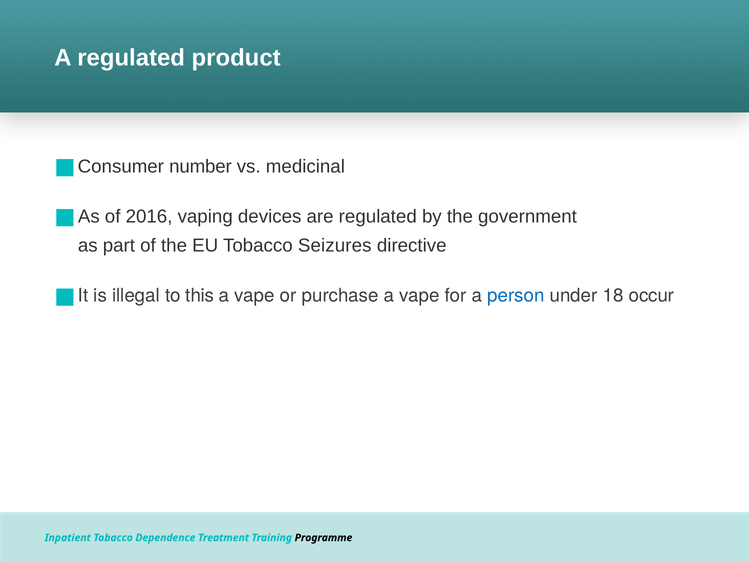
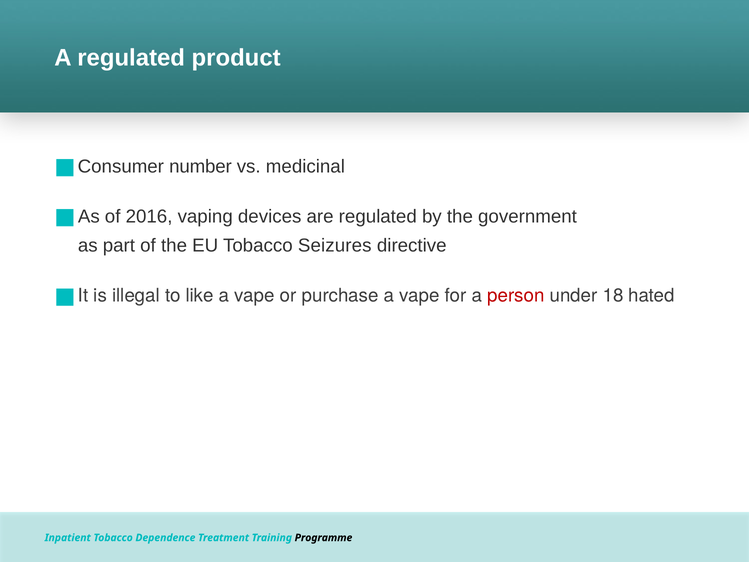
this: this -> like (200, 295)
person colour: blue -> red (516, 295)
occur: occur -> hated (651, 295)
